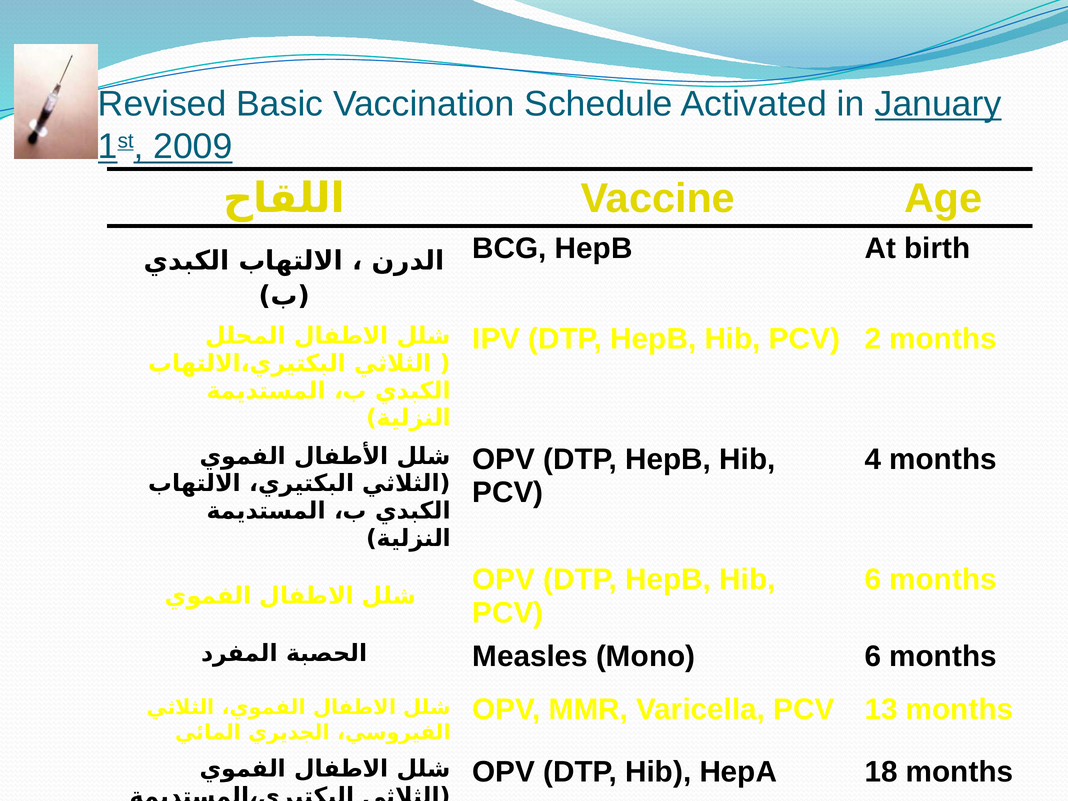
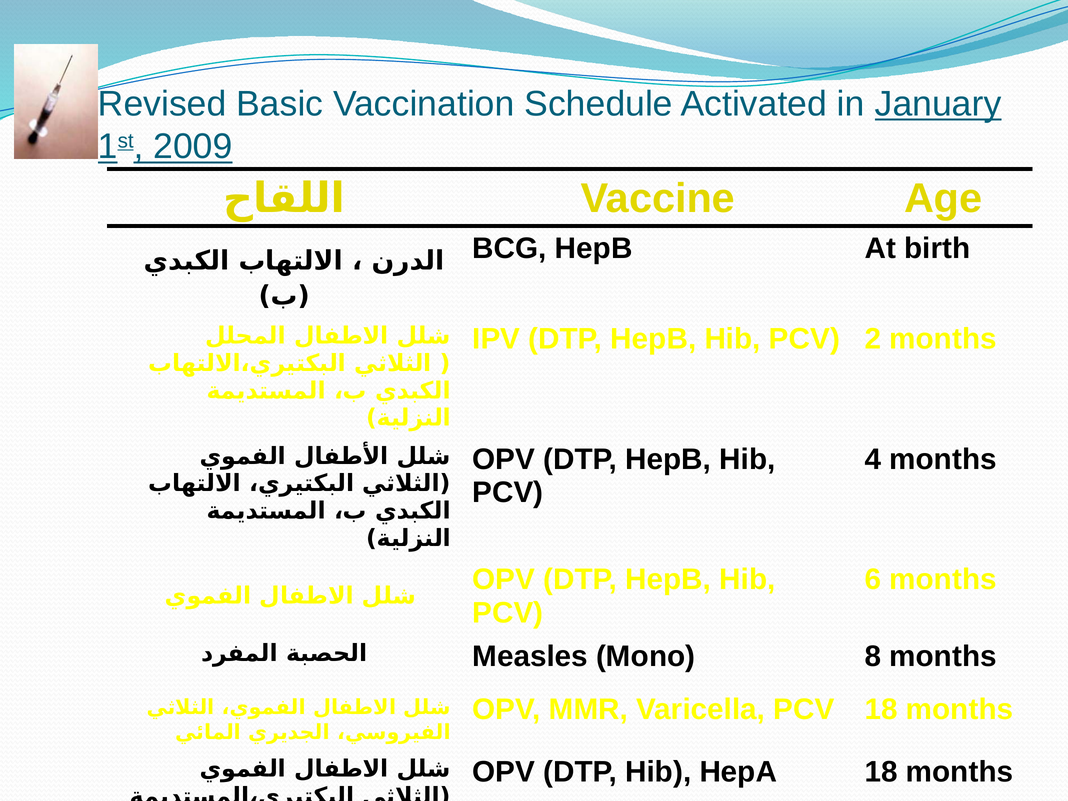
Mono 6: 6 -> 8 (873, 657)
PCV 13: 13 -> 18 (881, 709)
